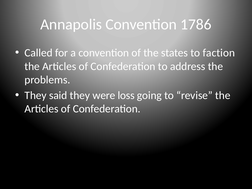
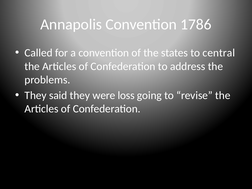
faction: faction -> central (219, 53)
